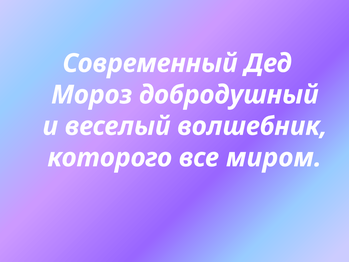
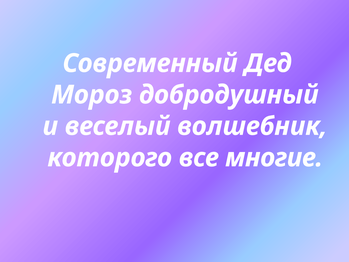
миром: миром -> многие (274, 158)
